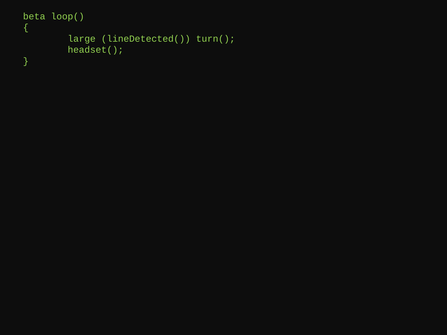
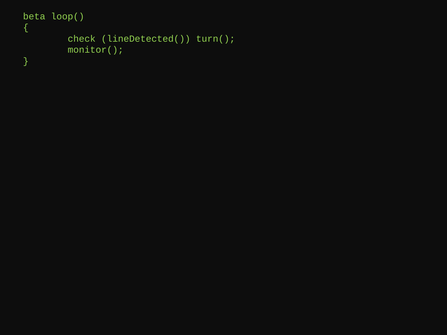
large: large -> check (82, 39)
headset(: headset( -> monitor( (96, 50)
